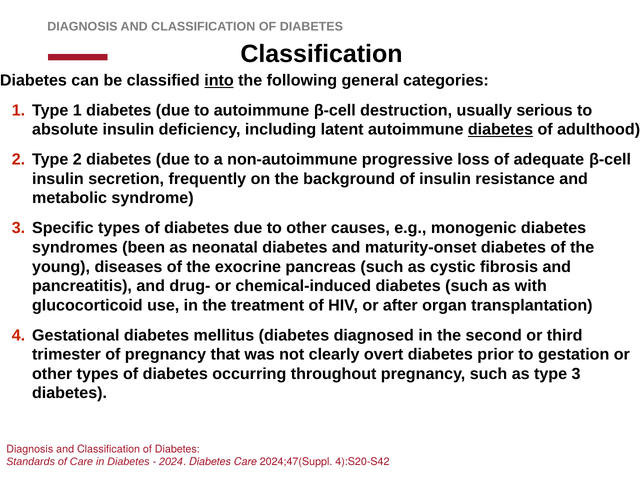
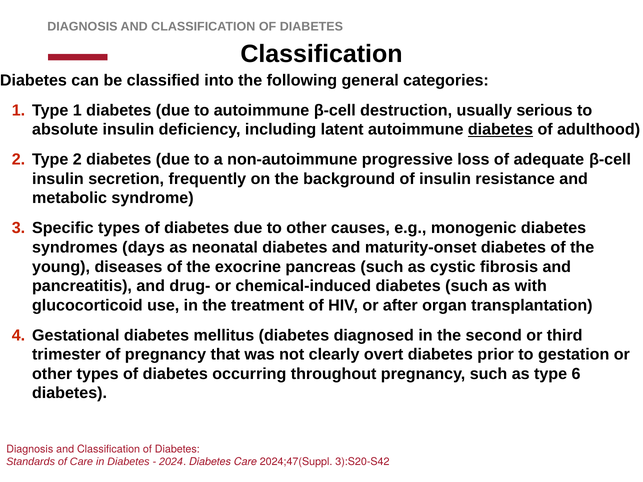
into underline: present -> none (219, 80)
been: been -> days (144, 248)
type 3: 3 -> 6 (576, 374)
4):S20-S42: 4):S20-S42 -> 3):S20-S42 (362, 462)
